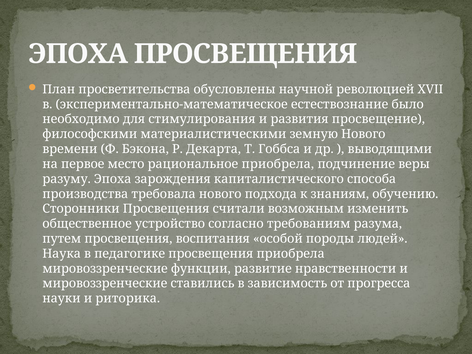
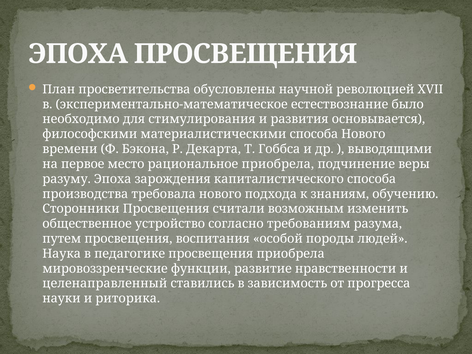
просвещение: просвещение -> основывается (378, 119)
материалистическими земную: земную -> способа (314, 134)
мировоззренческие: мировоззренческие -> целенаправленный (105, 284)
